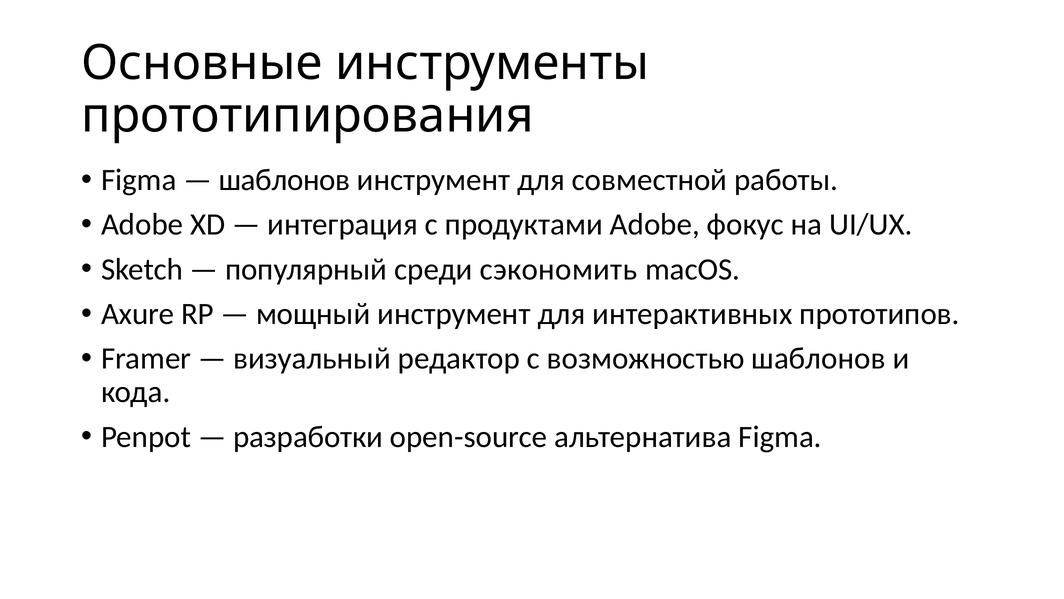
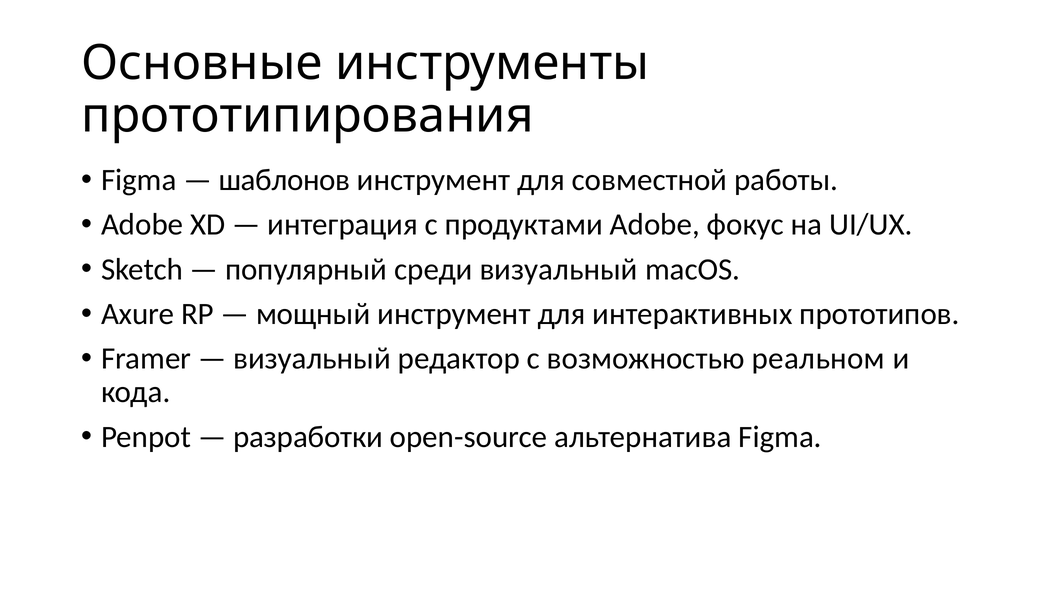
среди сэкономить: сэкономить -> визуальный (559, 269)
возможностью шаблонов: шаблонов -> реальном (818, 358)
